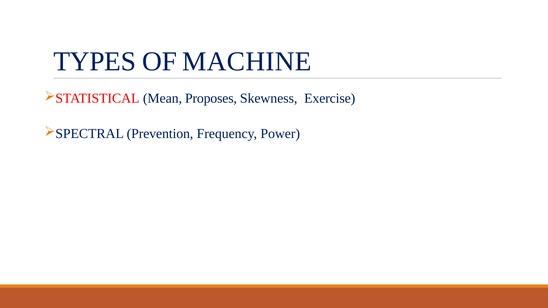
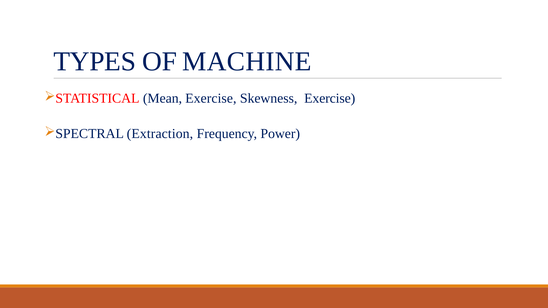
Mean Proposes: Proposes -> Exercise (211, 98)
Prevention: Prevention -> Extraction (160, 134)
